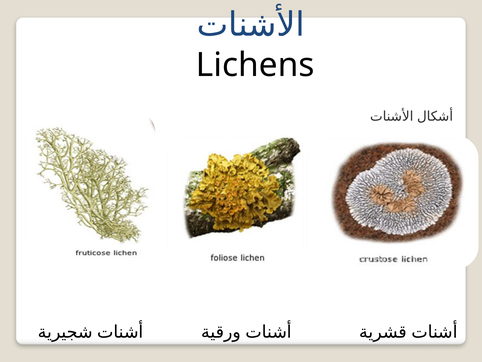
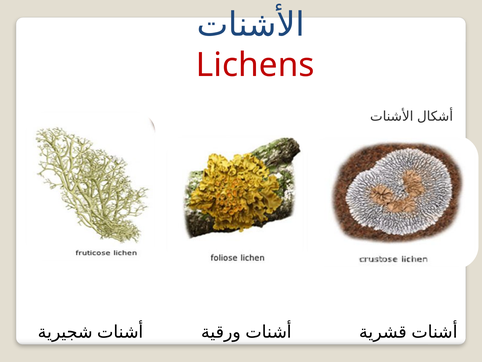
Lichens colour: black -> red (255, 65)
